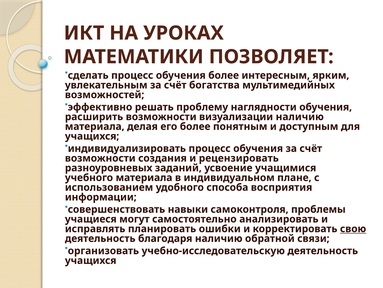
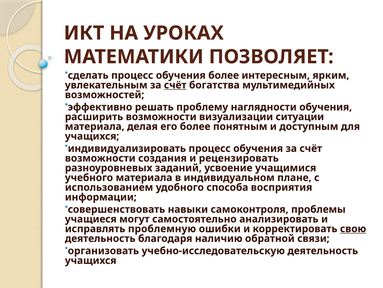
счёт underline: none -> present (175, 85)
визуализации наличию: наличию -> ситуации (300, 117)
планировать: планировать -> проблемную (162, 228)
